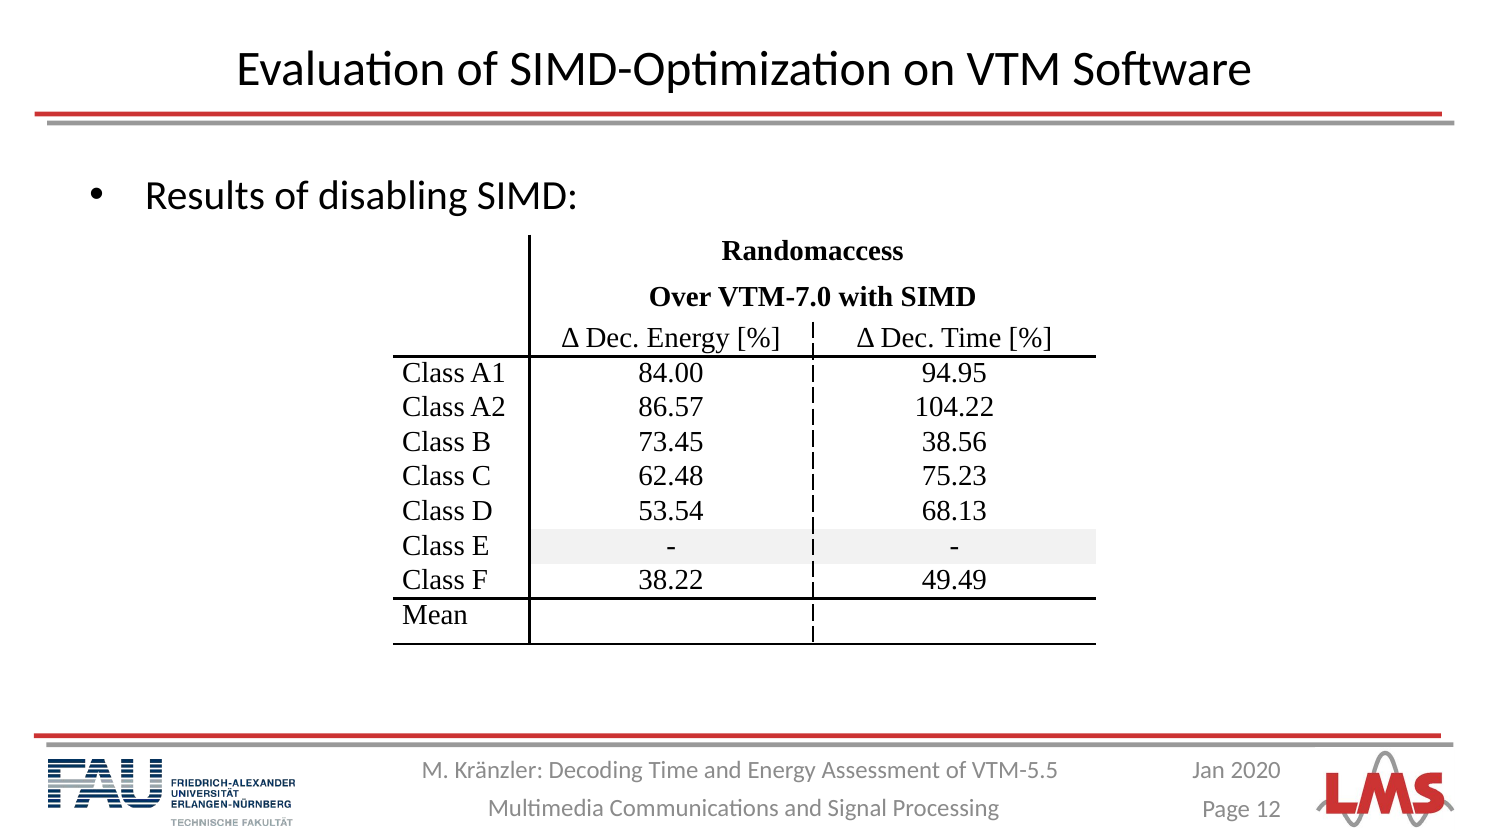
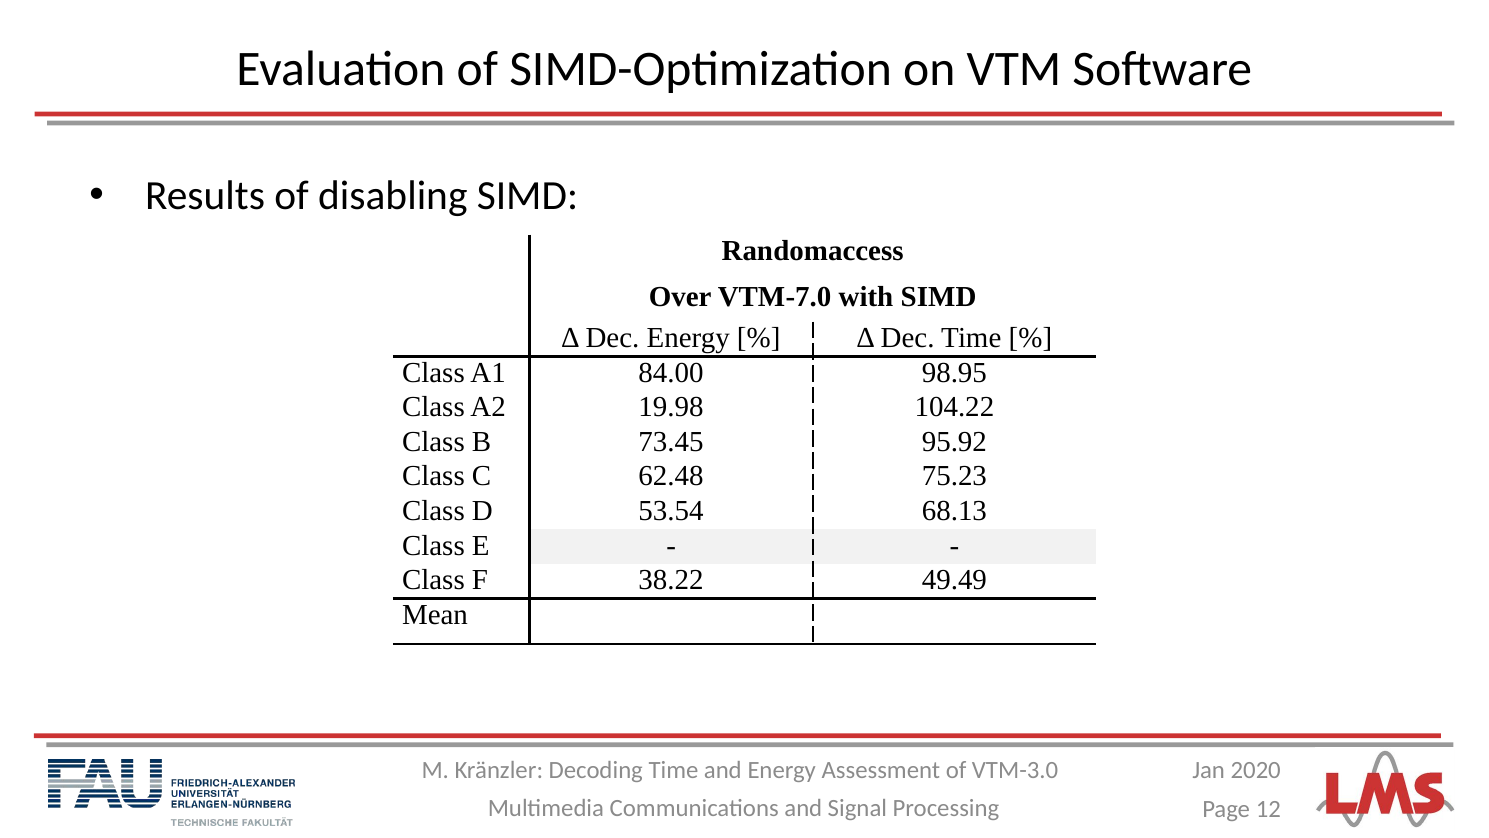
94.95: 94.95 -> 98.95 (954, 372)
86.57: 86.57 -> 19.98 (671, 407)
38.56: 38.56 -> 95.92 (954, 441)
VTM-5.5: VTM-5.5 -> VTM-3.0 (1015, 770)
